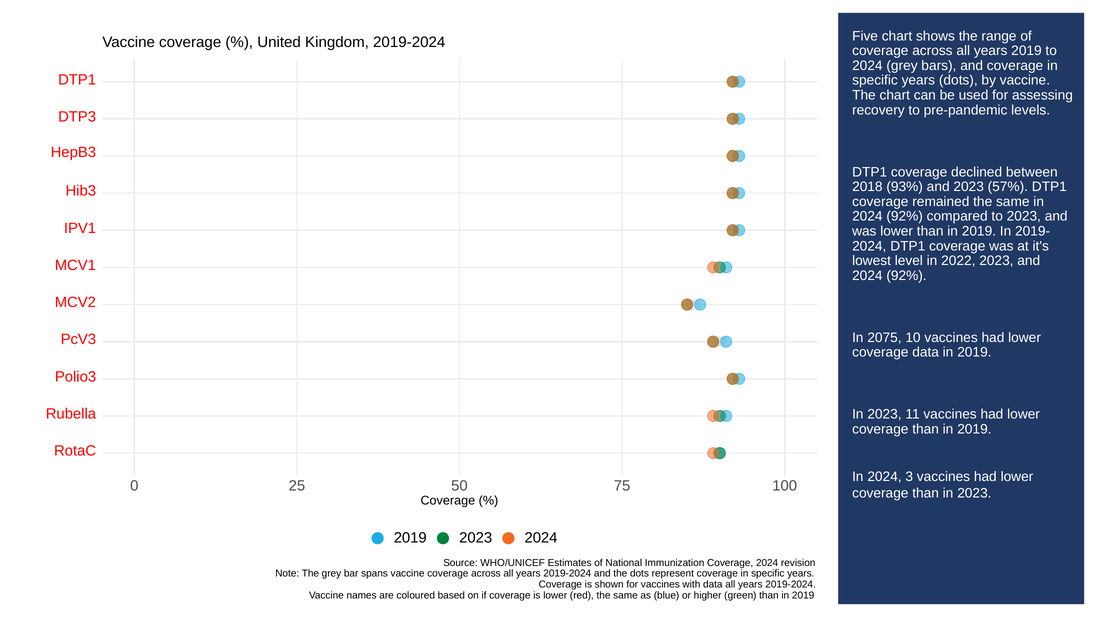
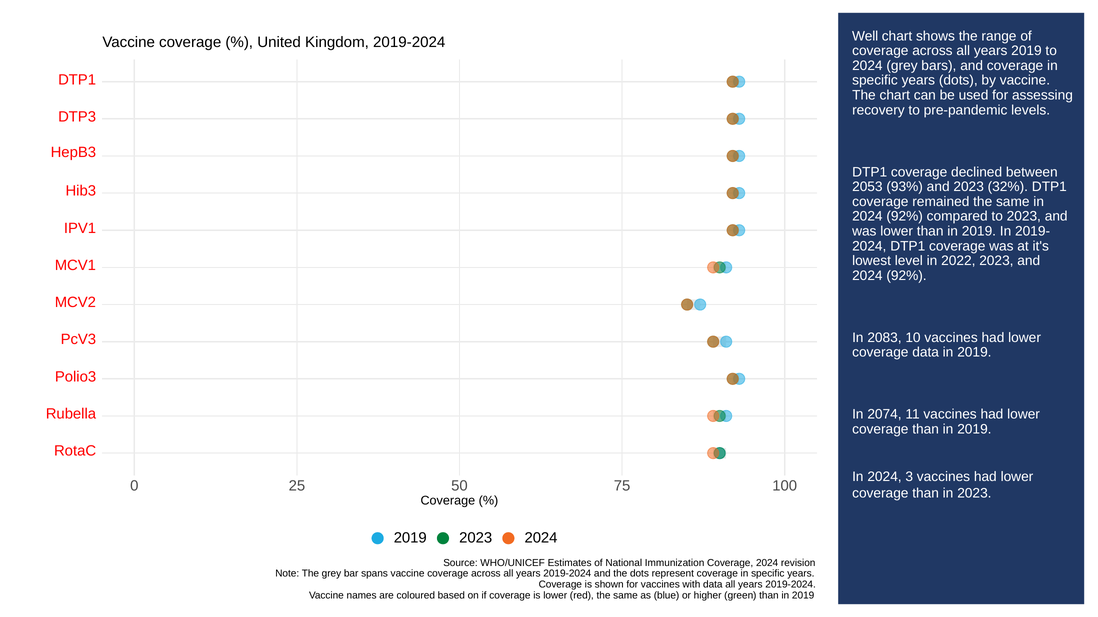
Five: Five -> Well (865, 36)
2018: 2018 -> 2053 (867, 187)
57%: 57% -> 32% (1008, 187)
2075: 2075 -> 2083 (884, 338)
2023: 2023 -> 2074 (884, 415)
